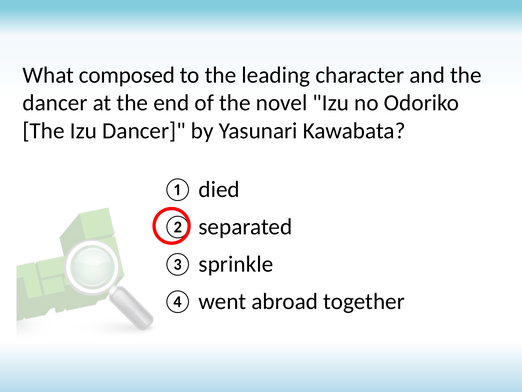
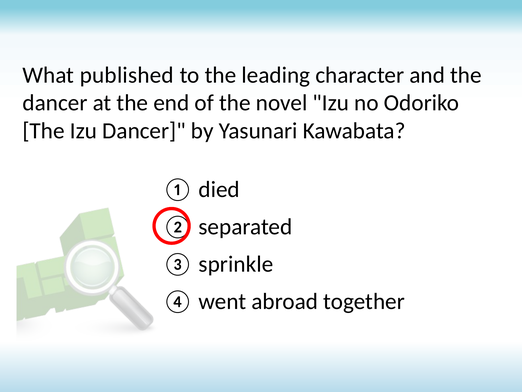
composed: composed -> published (127, 75)
